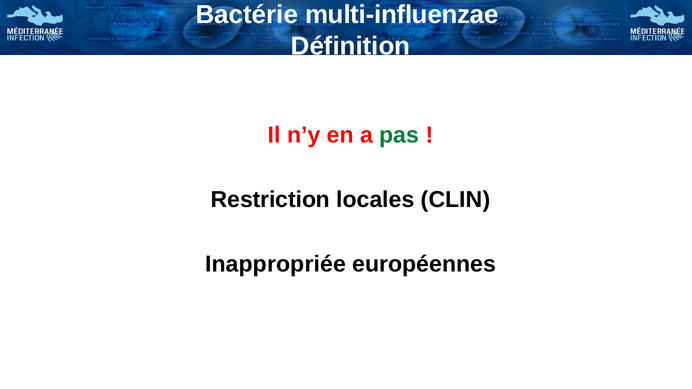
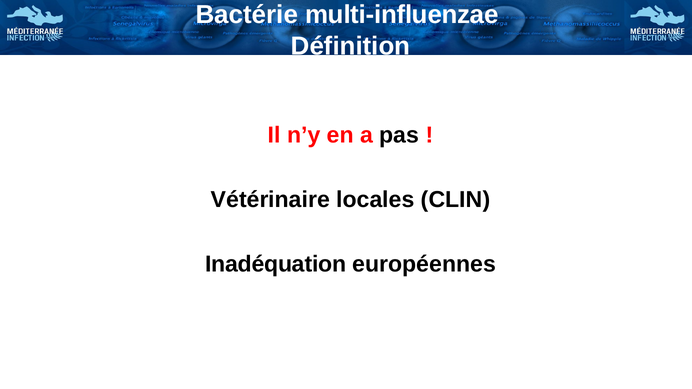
pas colour: green -> black (399, 135)
Restriction: Restriction -> Vétérinaire (270, 200)
Inappropriée: Inappropriée -> Inadéquation (276, 264)
